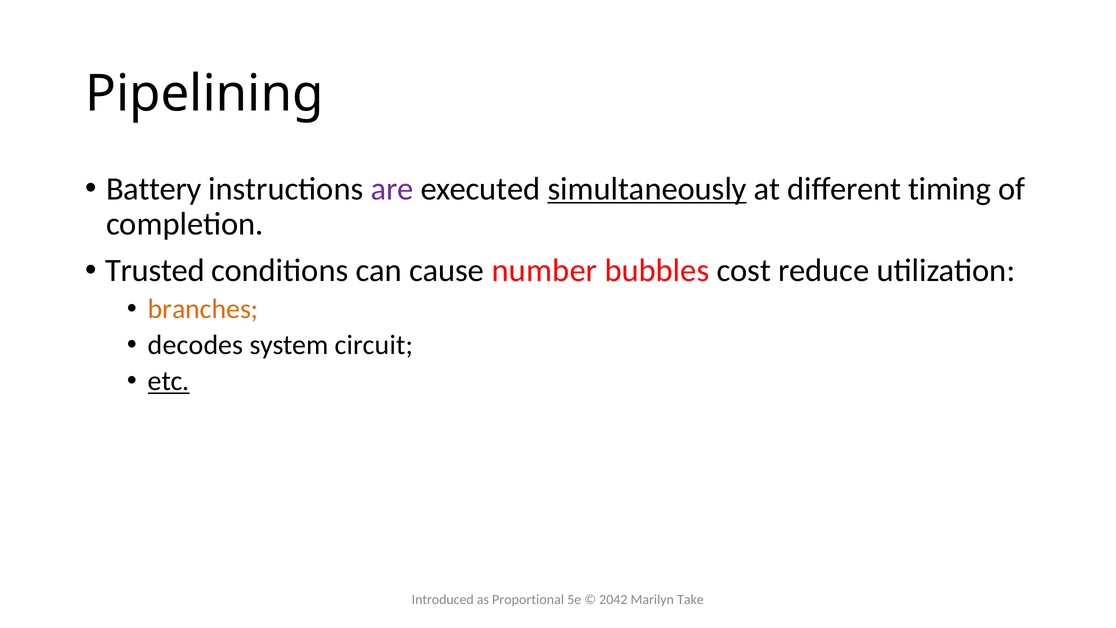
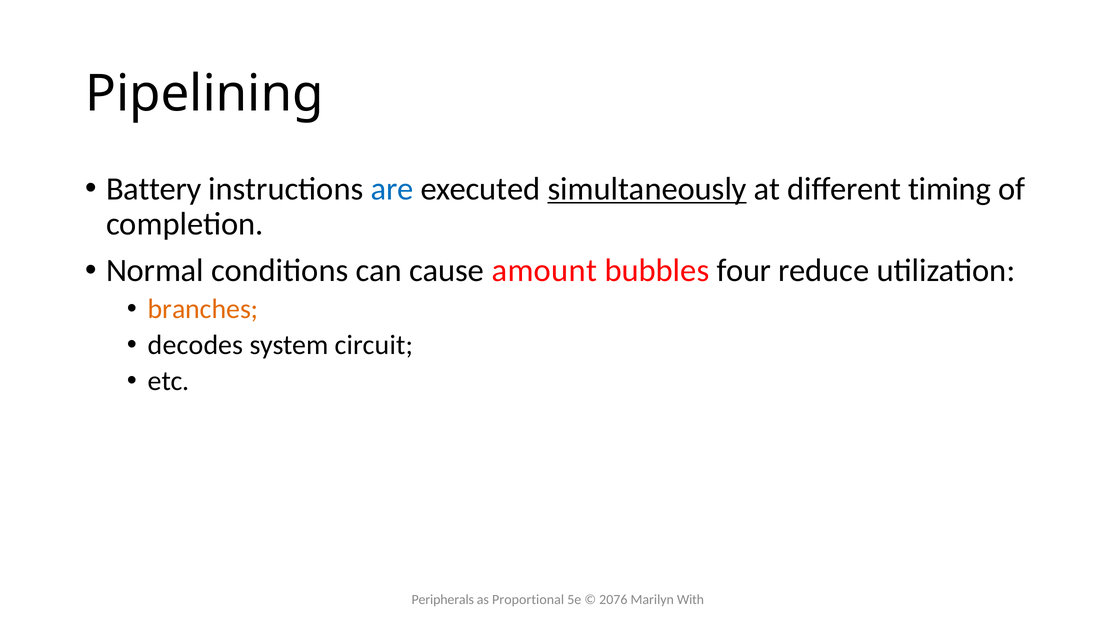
are colour: purple -> blue (392, 189)
Trusted: Trusted -> Normal (155, 271)
number: number -> amount (544, 271)
cost: cost -> four (744, 271)
etc underline: present -> none (169, 381)
Introduced: Introduced -> Peripherals (443, 599)
2042: 2042 -> 2076 (613, 599)
Take: Take -> With (690, 599)
